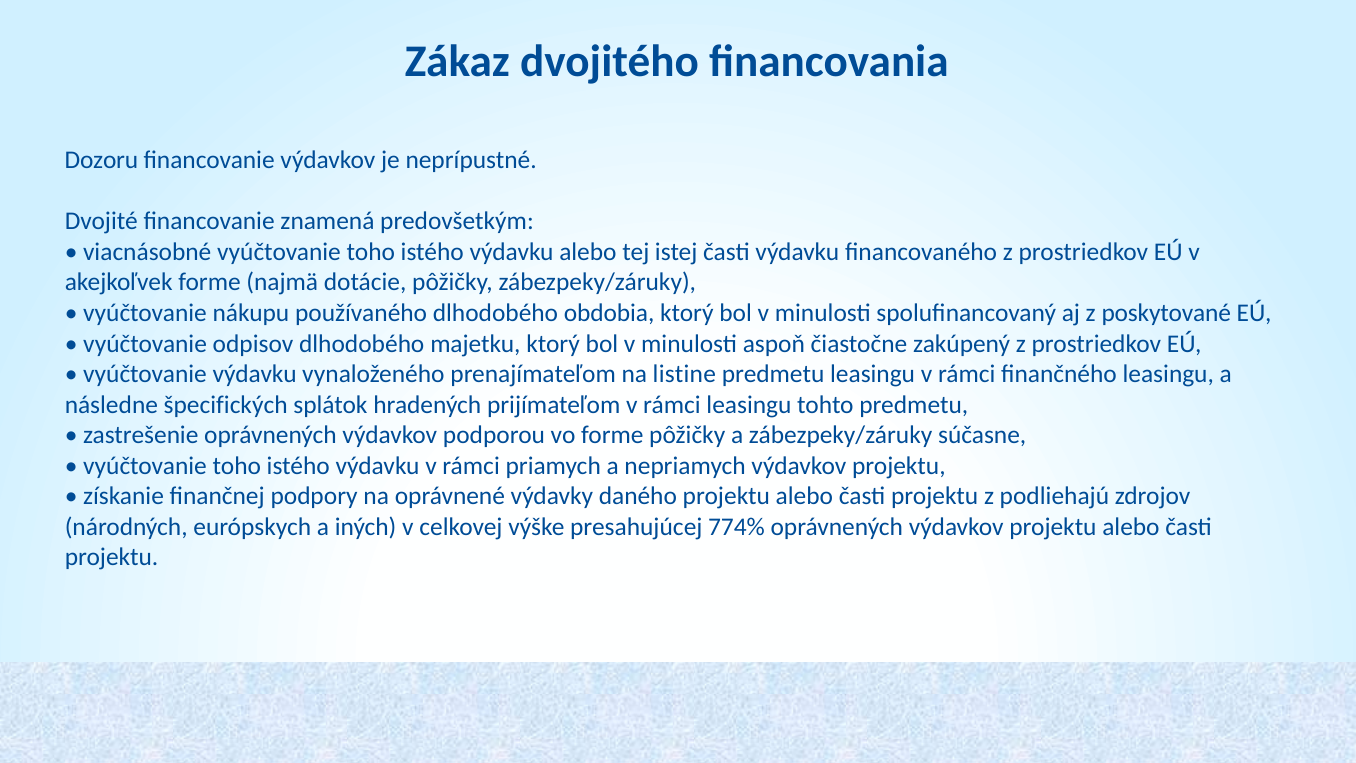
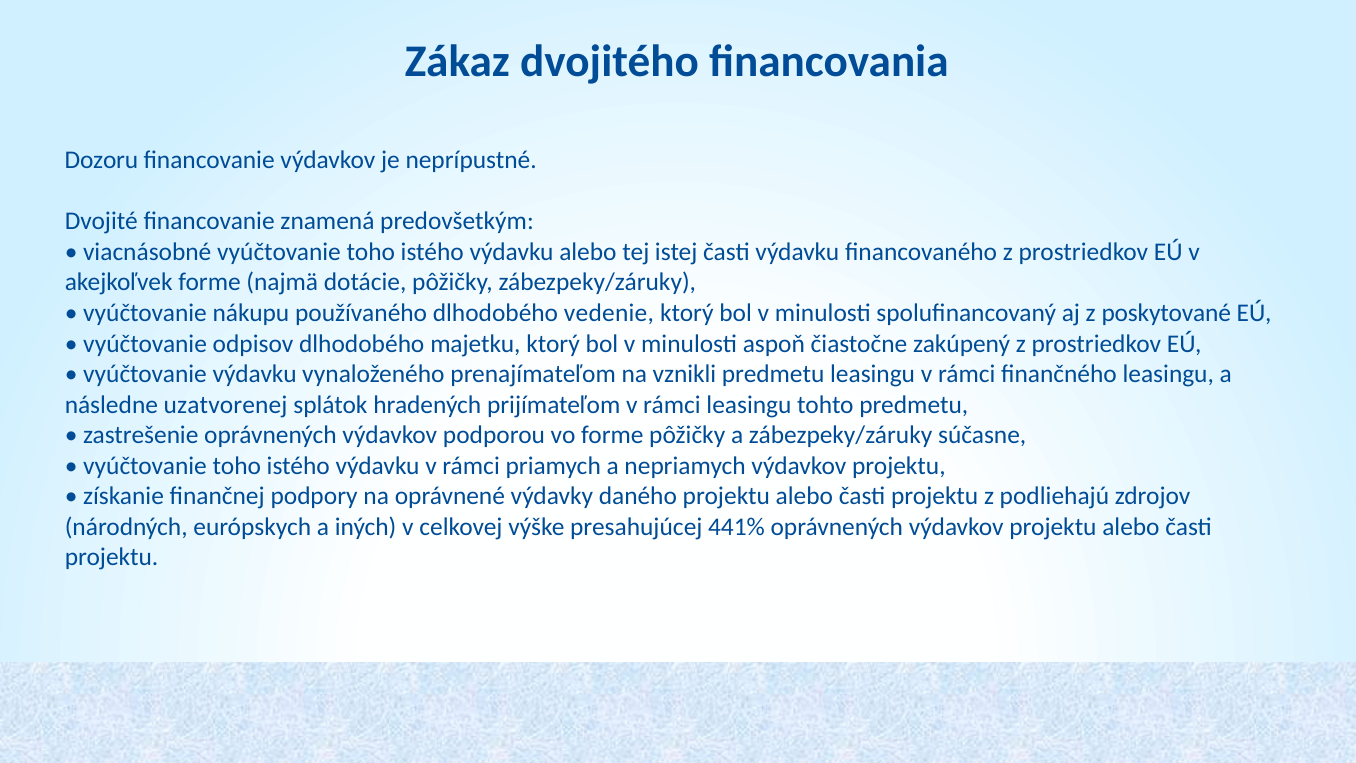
obdobia: obdobia -> vedenie (609, 313)
listine: listine -> vznikli (684, 374)
špecifických: špecifických -> uzatvorenej (226, 405)
774%: 774% -> 441% (736, 527)
